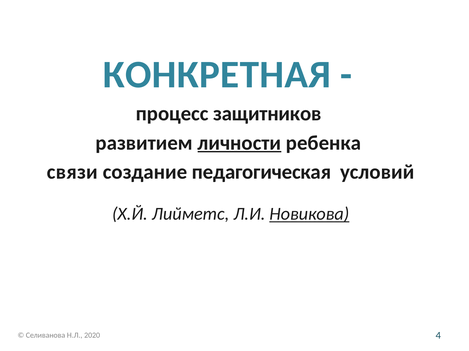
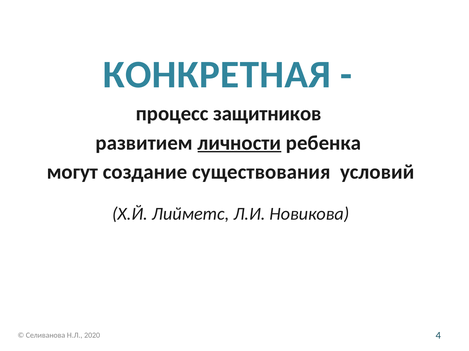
связи: связи -> могут (72, 172)
педагогическая: педагогическая -> существования (261, 172)
Новикова underline: present -> none (309, 214)
